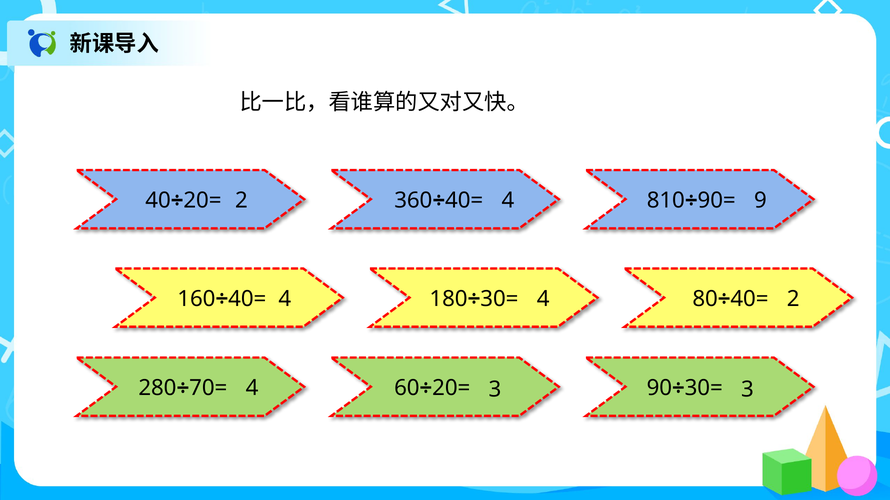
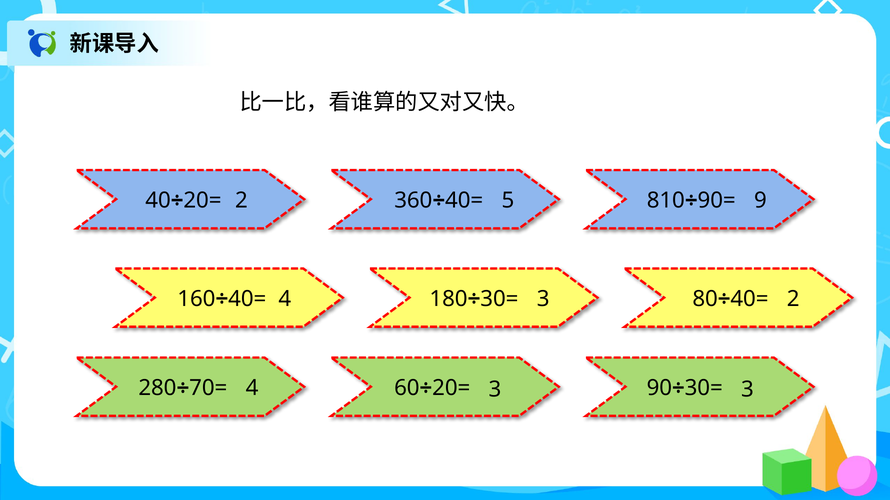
4: 4 -> 5 (508, 201)
4: 4 -> 3 (543, 299)
